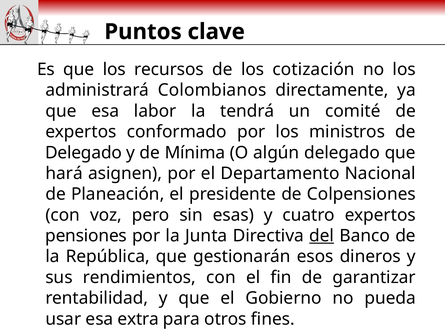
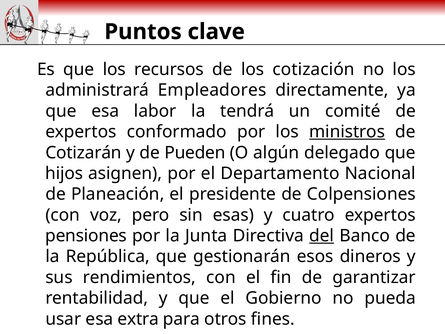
Colombianos: Colombianos -> Empleadores (212, 90)
ministros underline: none -> present (347, 132)
Delegado: Delegado -> Cotizarán (84, 153)
Mínima: Mínima -> Pueden (195, 153)
hará: hará -> hijos (64, 173)
